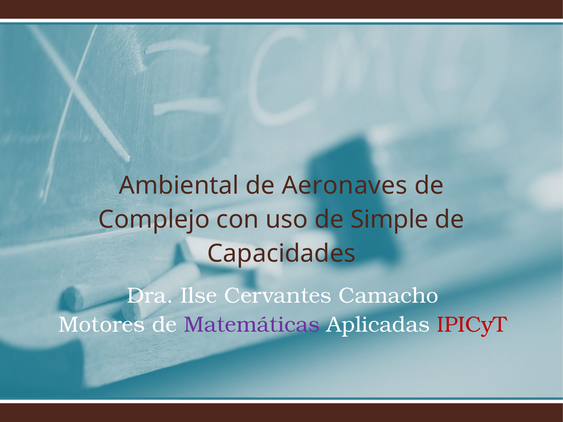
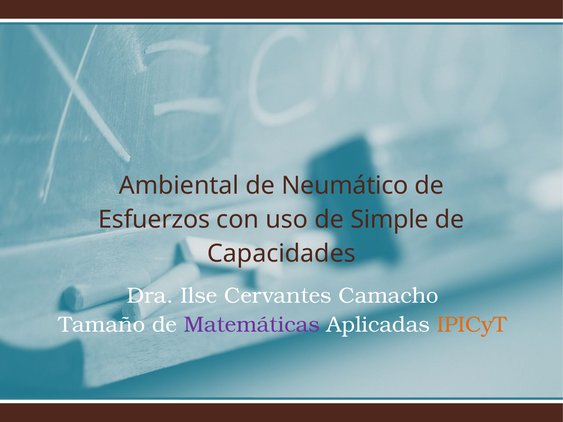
Aeronaves: Aeronaves -> Neumático (345, 186)
Complejo: Complejo -> Esfuerzos (154, 220)
Motores: Motores -> Tamaño (102, 325)
IPICyT colour: red -> orange (472, 325)
